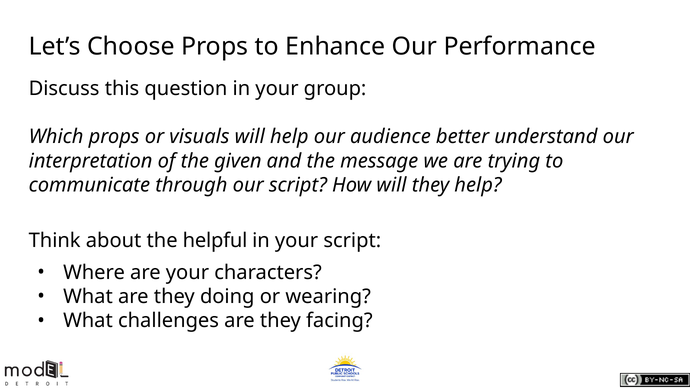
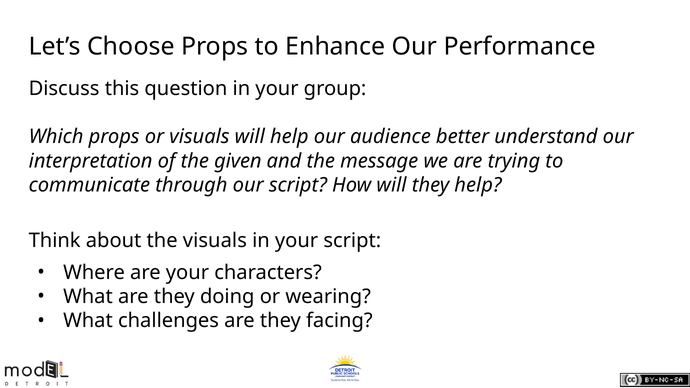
the helpful: helpful -> visuals (215, 241)
